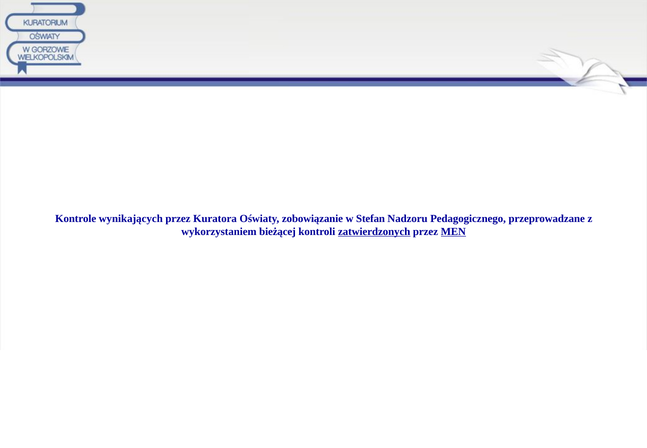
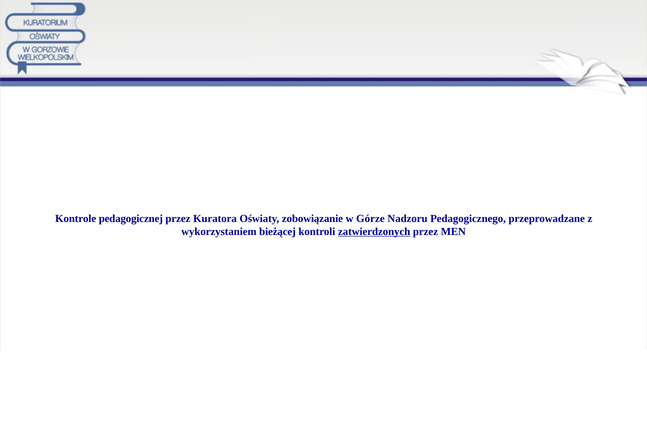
wynikających: wynikających -> pedagogicznej (131, 218)
Stefan: Stefan -> Górze (370, 218)
MEN underline: present -> none (453, 231)
